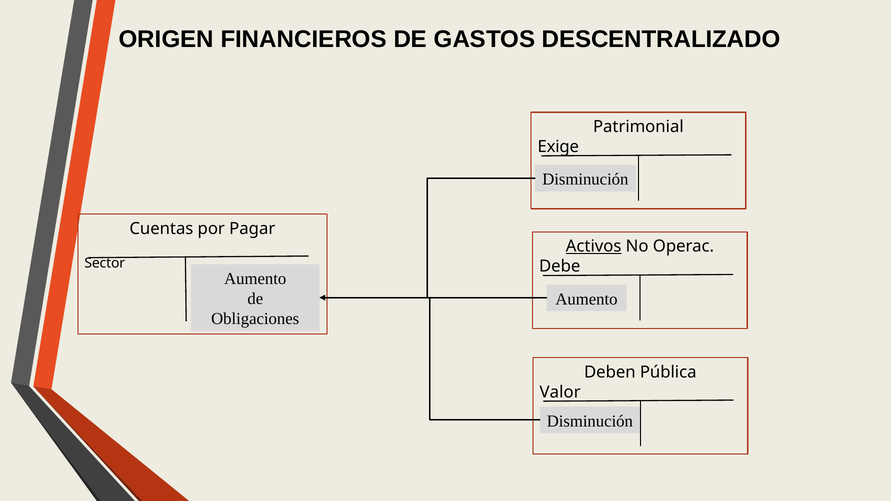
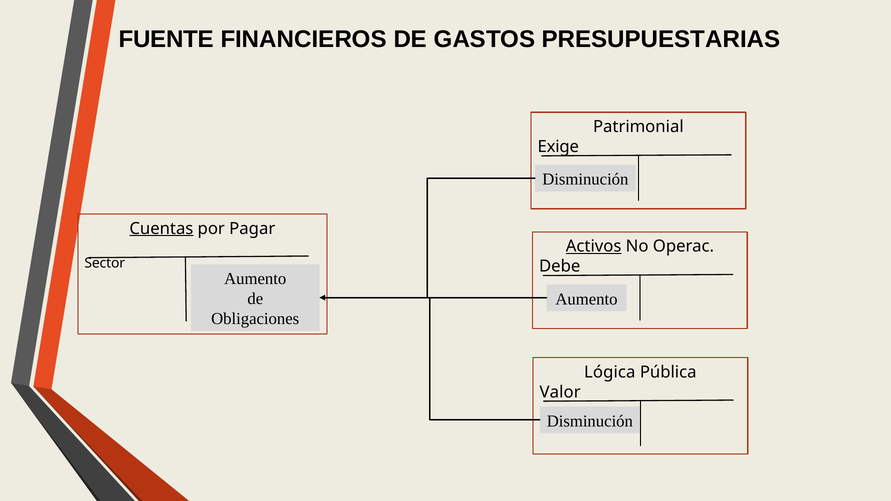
ORIGEN: ORIGEN -> FUENTE (166, 39)
DESCENTRALIZADO: DESCENTRALIZADO -> PRESUPUESTARIAS (661, 39)
Cuentas underline: none -> present (161, 229)
Deben: Deben -> Lógica (610, 372)
